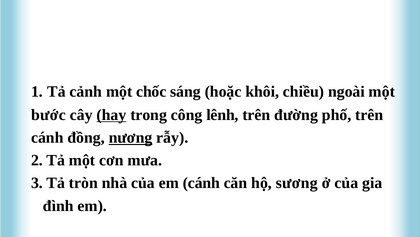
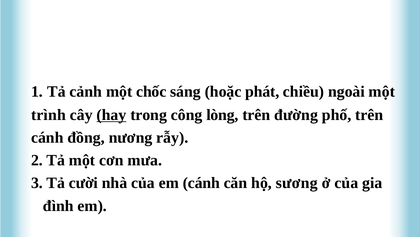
khôi: khôi -> phát (262, 92)
bước: bước -> trình (48, 115)
lênh: lênh -> lòng (222, 115)
nương underline: present -> none (131, 138)
tròn: tròn -> cười (83, 183)
